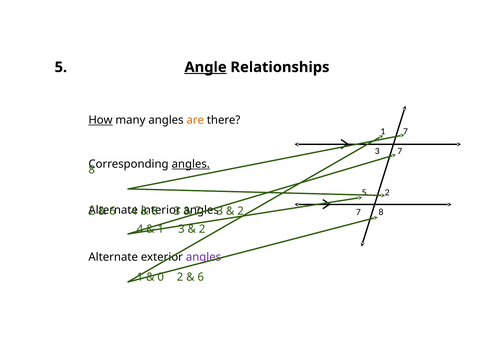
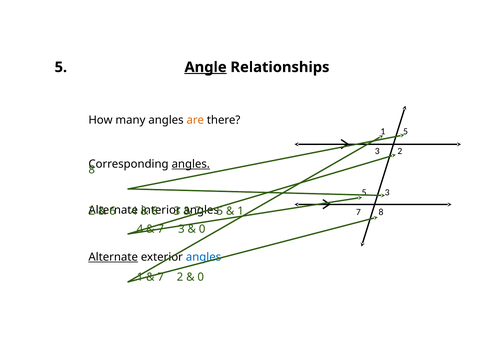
How underline: present -> none (101, 120)
1 7: 7 -> 5 (406, 131)
3 7: 7 -> 2 (400, 151)
2: 2 -> 3 (387, 193)
3: 3 -> 5 (220, 211)
2: 2 -> 1 (241, 211)
1: 1 -> 7 (161, 229)
2: 2 -> 0 (202, 229)
Alternate underline: none -> present (113, 258)
angles colour: purple -> blue (204, 258)
0: 0 -> 7 (161, 277)
6: 6 -> 0 (201, 277)
